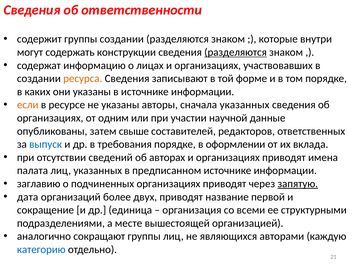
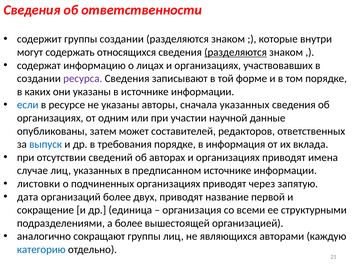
конструкции: конструкции -> относящихся (127, 52)
ресурса colour: orange -> purple (83, 78)
если colour: orange -> blue (28, 105)
свыше: свыше -> может (134, 131)
оформлении: оформлении -> информация (236, 144)
палата: палата -> случае (32, 170)
заглавию: заглавию -> листовки (39, 183)
запятую underline: present -> none (298, 183)
а месте: месте -> более (129, 223)
